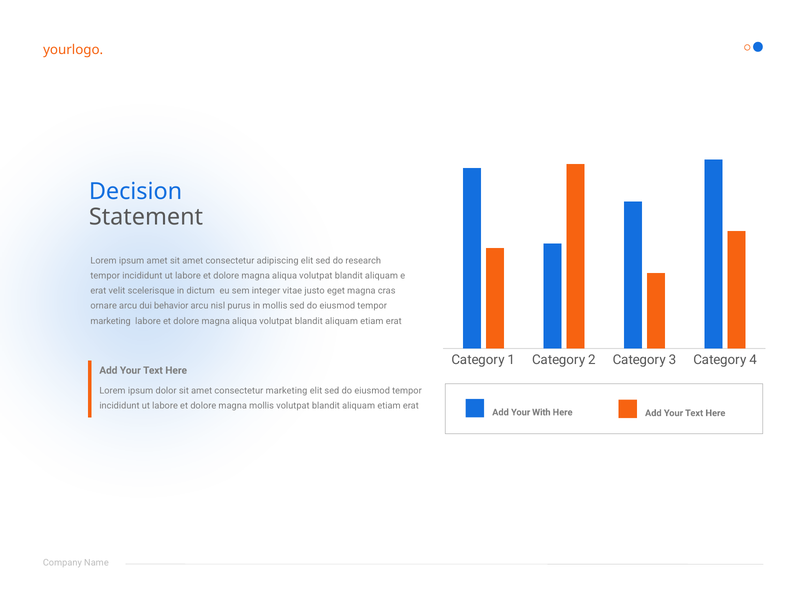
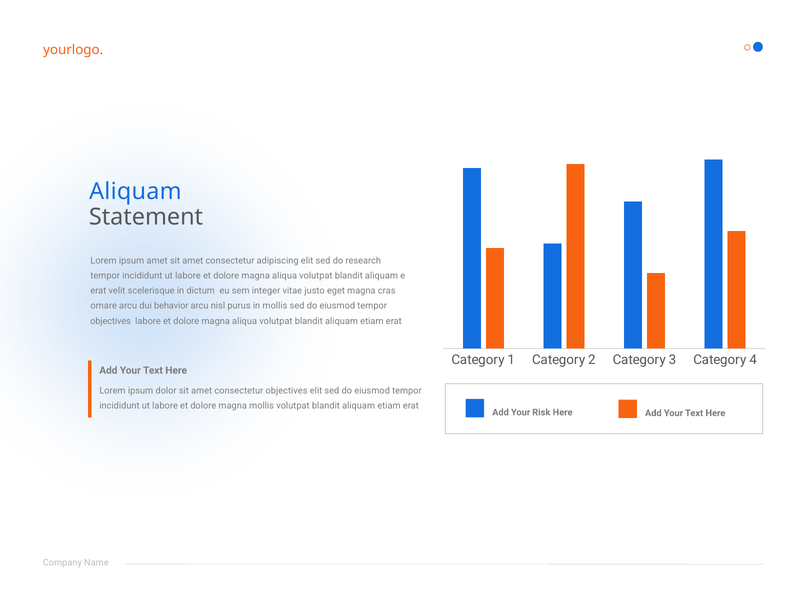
Decision: Decision -> Aliquam (135, 192)
marketing: marketing -> objectives (111, 321)
consectetur marketing: marketing -> objectives (287, 391)
With: With -> Risk (541, 412)
